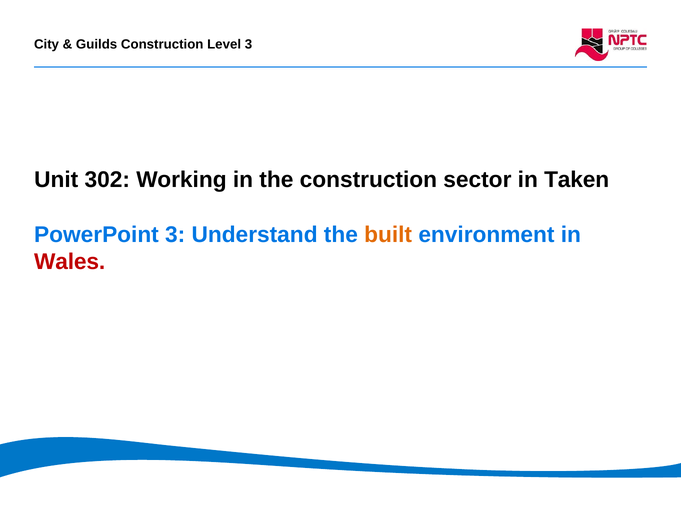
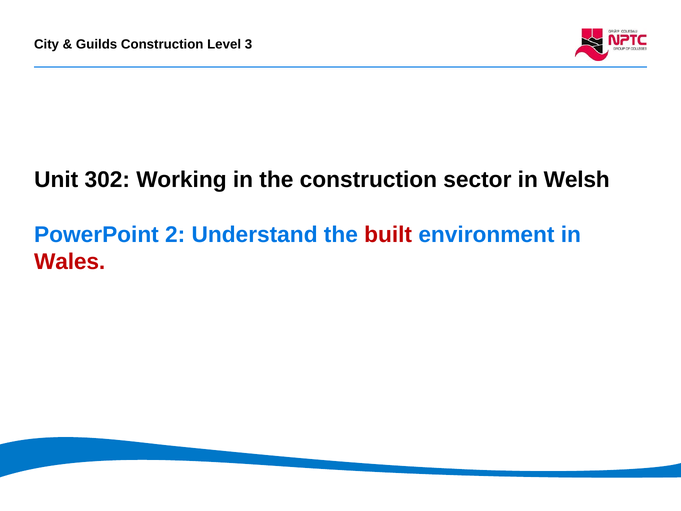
Taken: Taken -> Welsh (577, 179)
PowerPoint 3: 3 -> 2 (175, 235)
built colour: orange -> red (388, 235)
